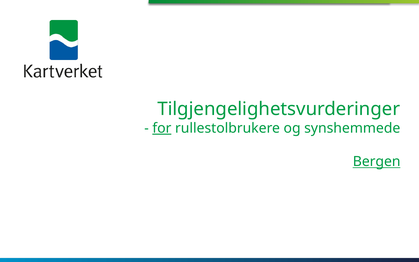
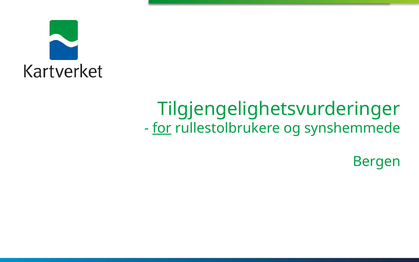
Bergen underline: present -> none (377, 162)
